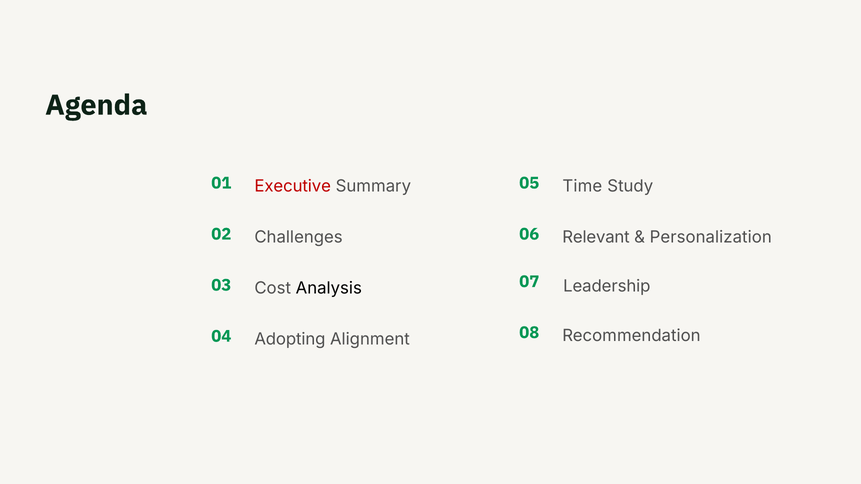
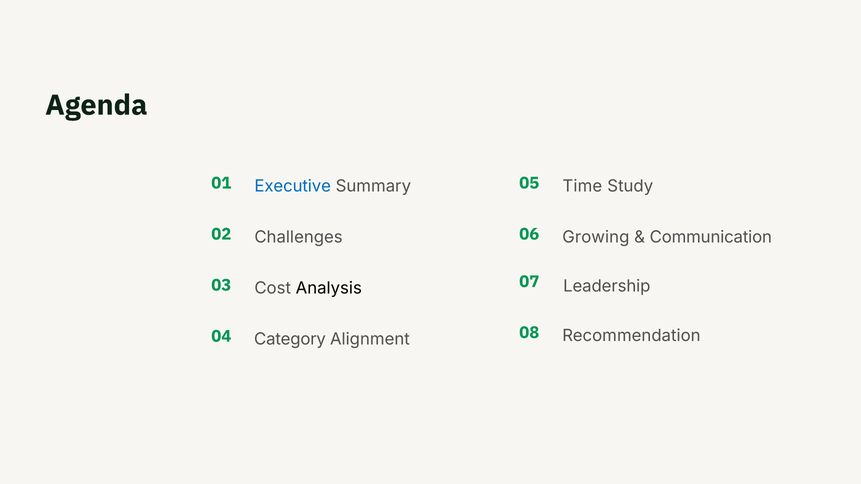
Executive colour: red -> blue (293, 186)
Relevant: Relevant -> Growing (596, 237)
Personalization: Personalization -> Communication (711, 237)
Adopting: Adopting -> Category (290, 339)
